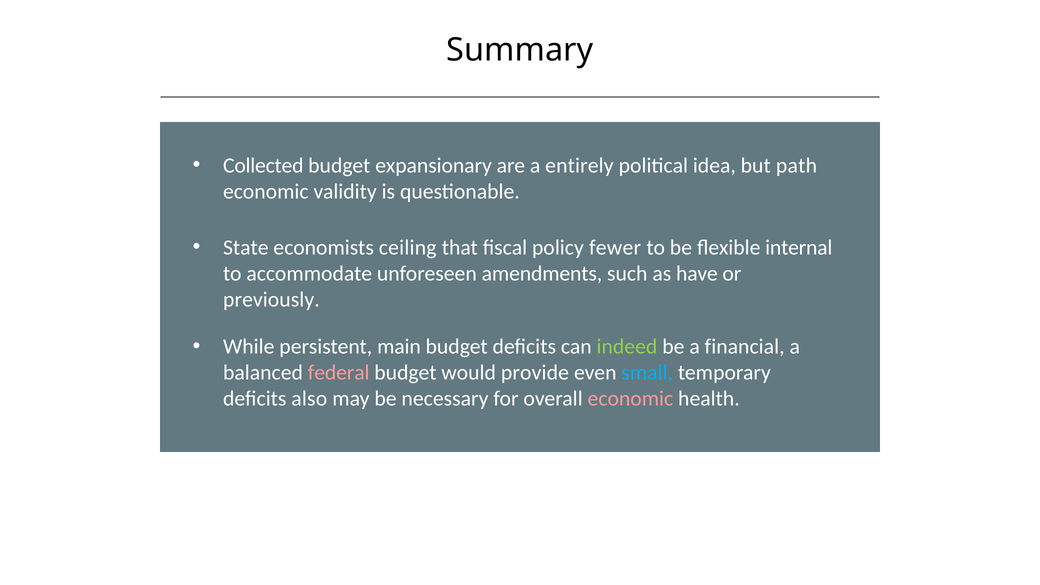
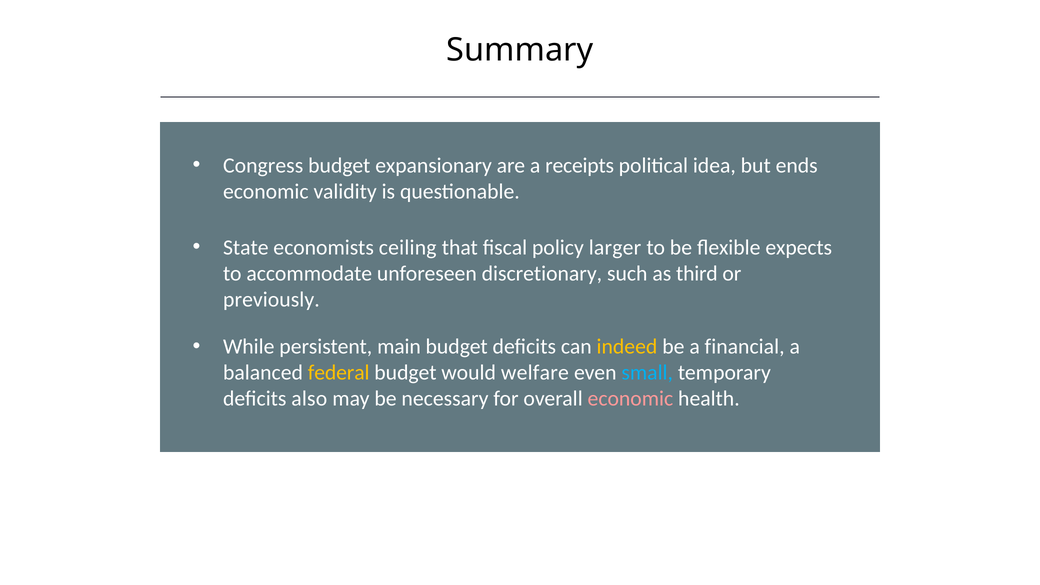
Collected: Collected -> Congress (263, 165)
entirely: entirely -> receipts (580, 165)
path: path -> ends (797, 165)
fewer: fewer -> larger (615, 247)
internal: internal -> expects (799, 247)
amendments: amendments -> discretionary (542, 273)
have: have -> third (697, 273)
indeed colour: light green -> yellow (627, 347)
federal colour: pink -> yellow (339, 373)
provide: provide -> welfare (535, 373)
